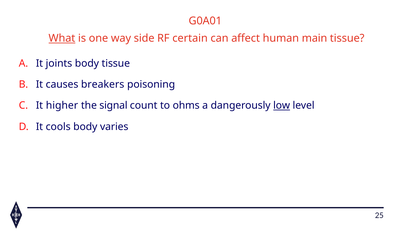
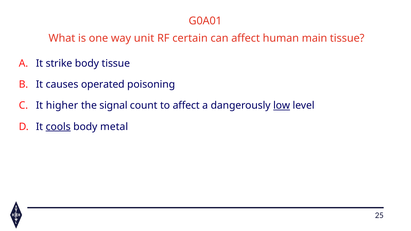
What underline: present -> none (62, 38)
side: side -> unit (144, 38)
joints: joints -> strike (59, 64)
breakers: breakers -> operated (103, 85)
to ohms: ohms -> affect (186, 106)
cools underline: none -> present (58, 127)
varies: varies -> metal (114, 127)
